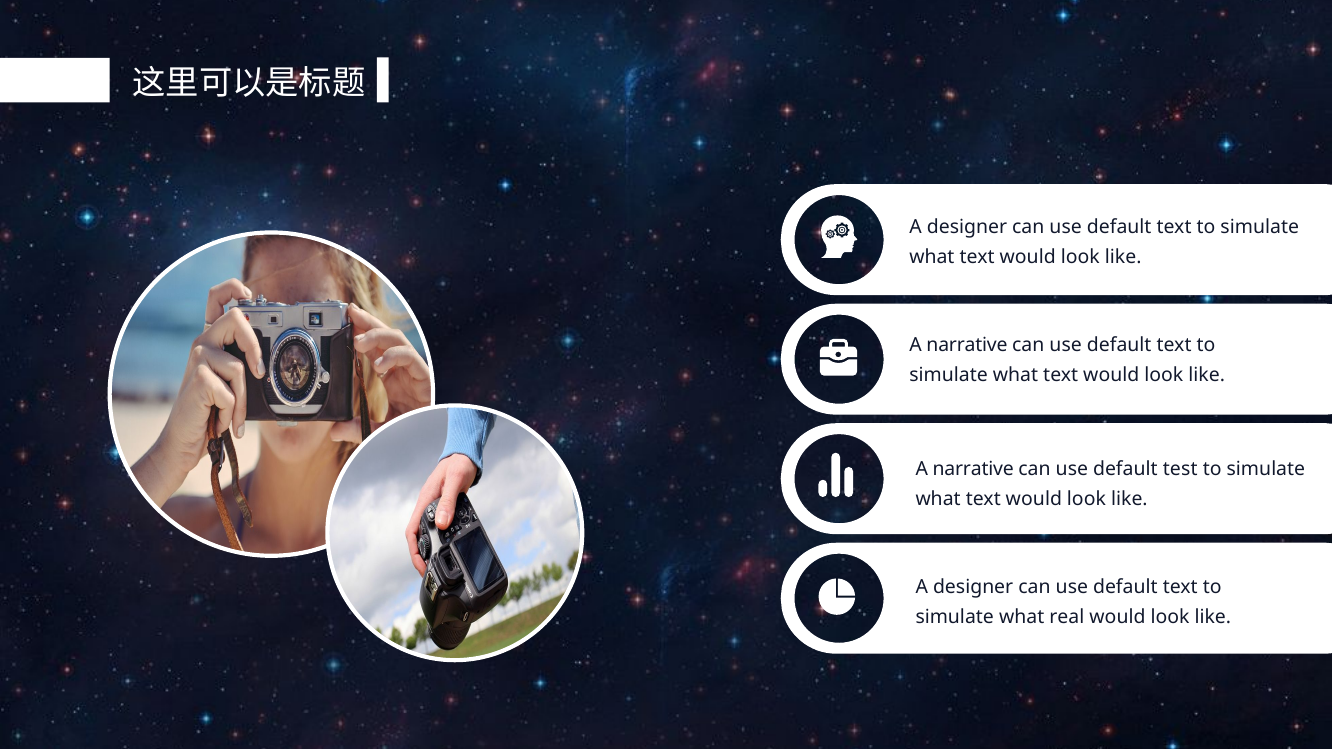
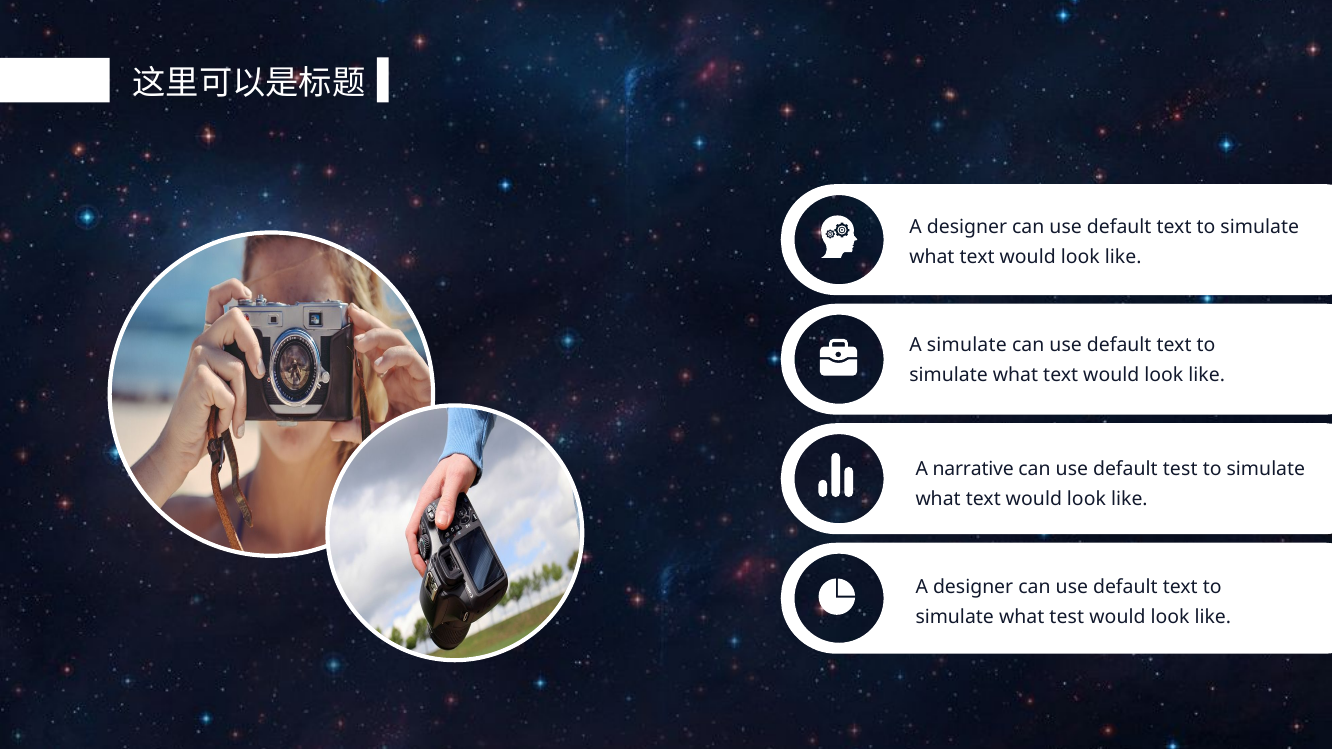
narrative: narrative -> simulate (967, 345)
what real: real -> test (1067, 617)
